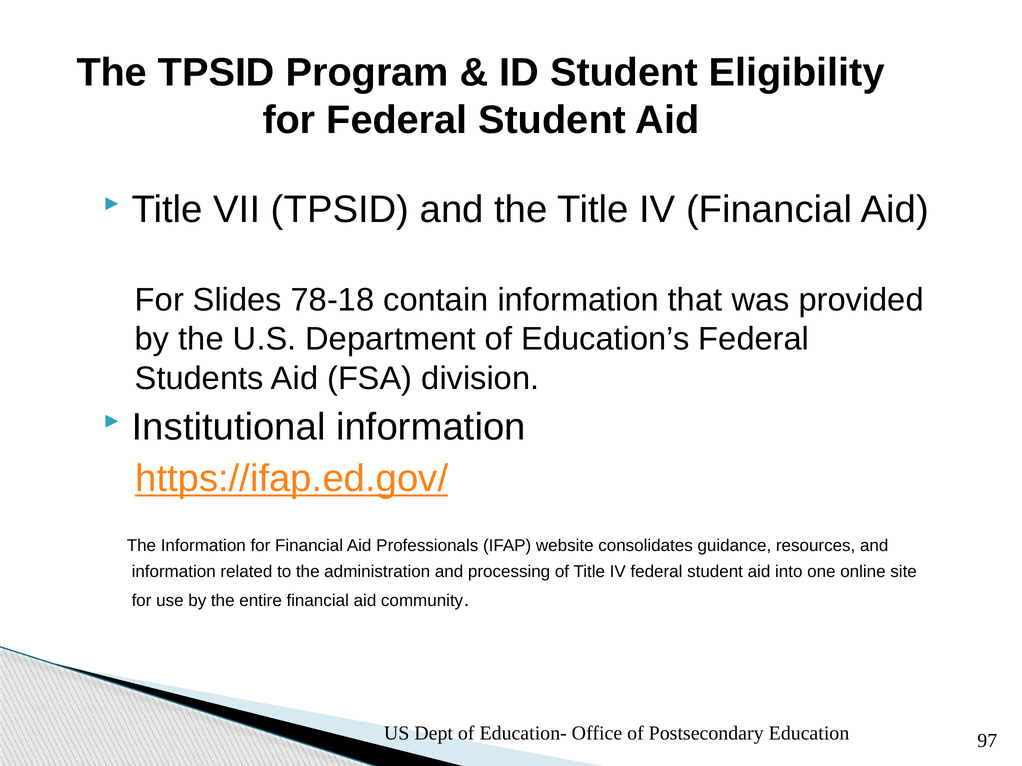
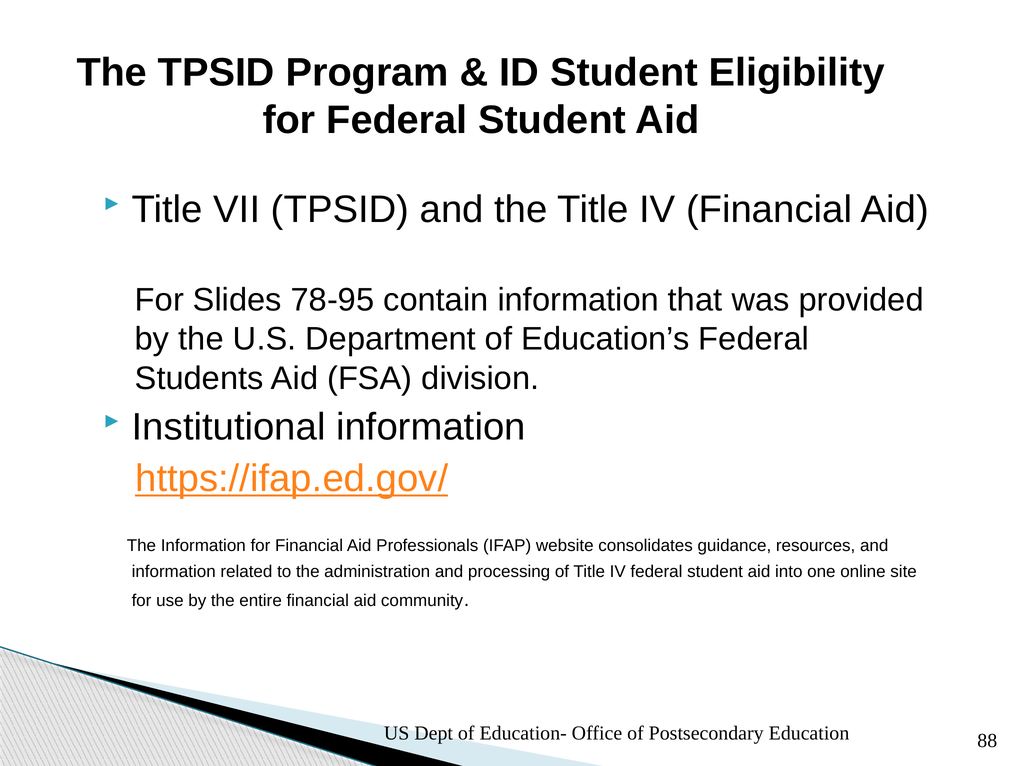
78-18: 78-18 -> 78-95 (333, 300)
97: 97 -> 88 (987, 741)
